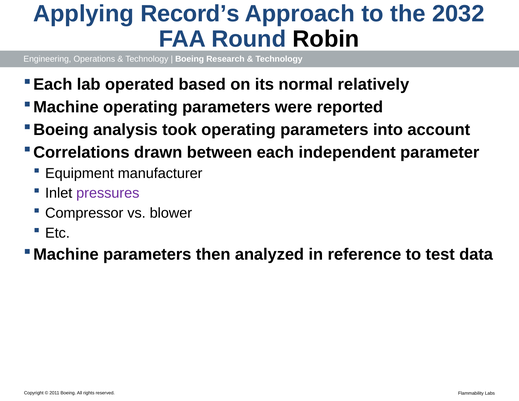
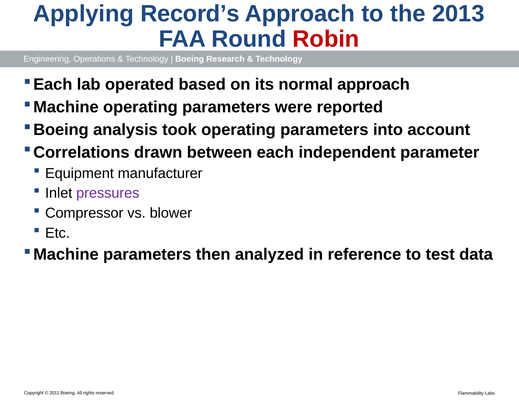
2032: 2032 -> 2013 (458, 14)
Robin colour: black -> red (326, 39)
normal relatively: relatively -> approach (373, 84)
